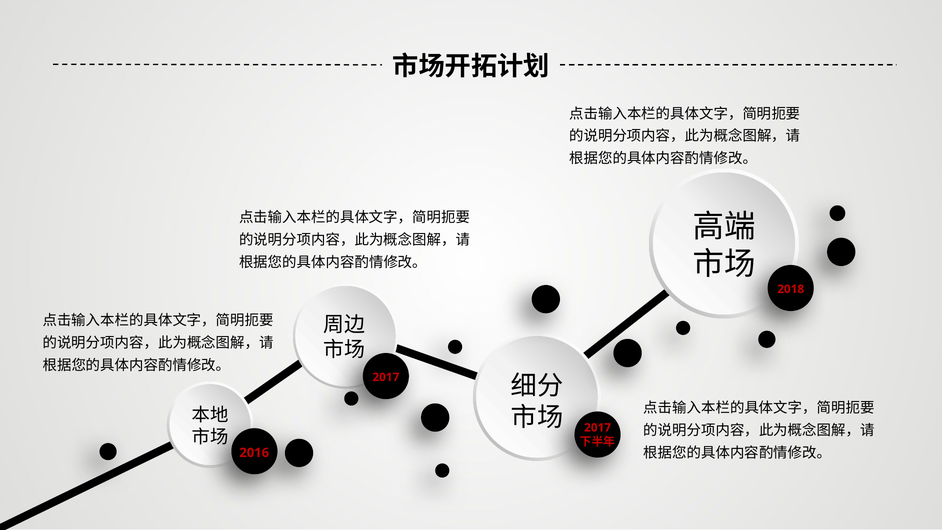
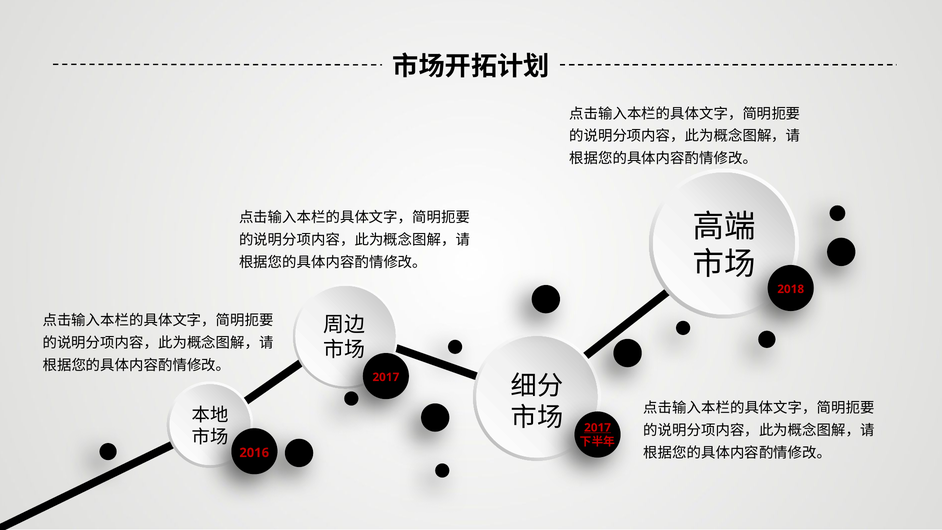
2017 underline: none -> present (598, 428)
